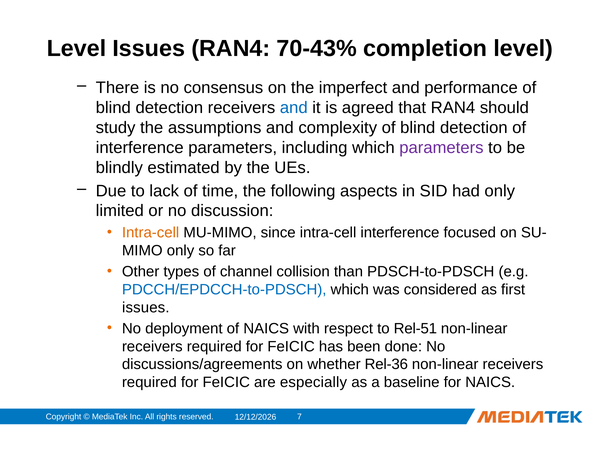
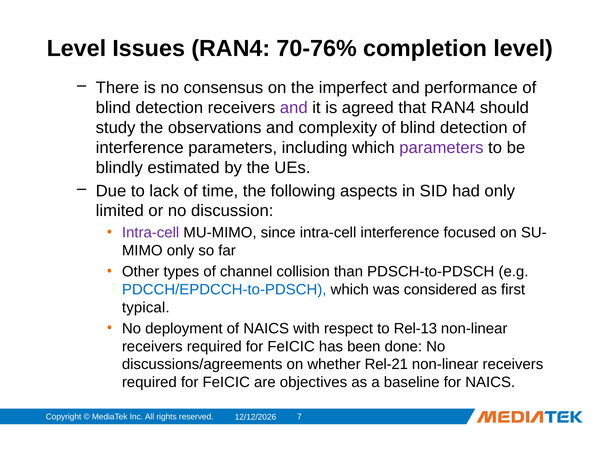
70-43%: 70-43% -> 70-76% (317, 48)
and colour: blue -> purple (294, 108)
assumptions: assumptions -> observations (215, 128)
Intra-cell colour: orange -> purple (151, 233)
issues: issues -> typical (146, 308)
Rel-51: Rel-51 -> Rel-13 (415, 329)
Rel-36: Rel-36 -> Rel-21 (386, 365)
especially: especially -> objectives (313, 383)
